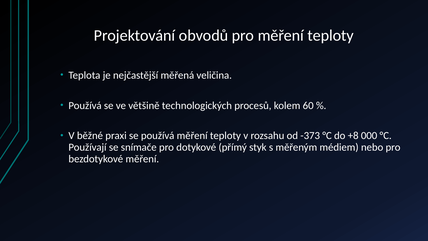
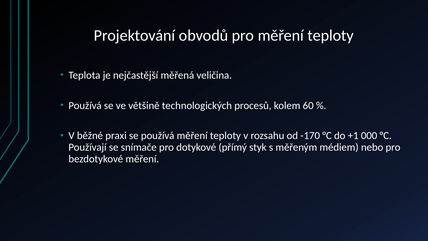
-373: -373 -> -170 (310, 136)
+8: +8 -> +1 (353, 136)
